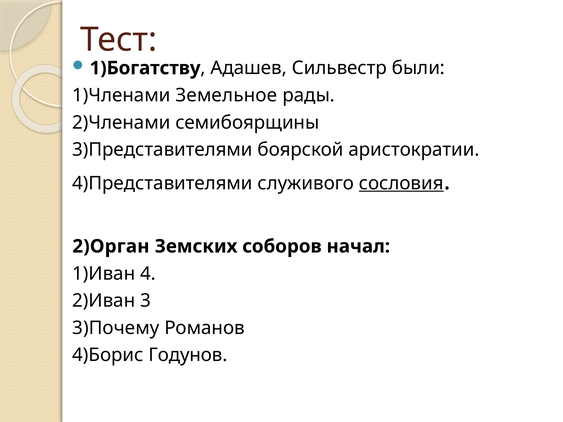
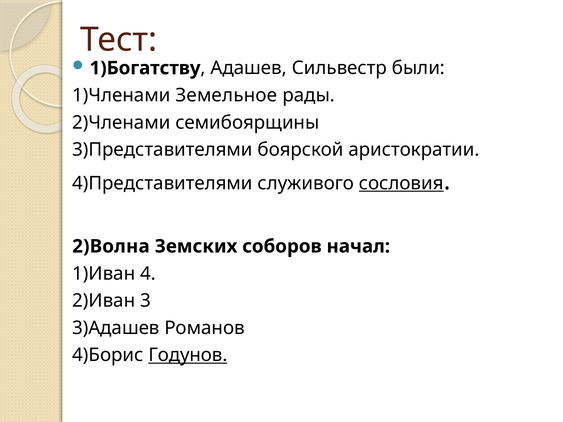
2)Орган: 2)Орган -> 2)Волна (111, 246)
3)Почему: 3)Почему -> 3)Адашев (116, 328)
Годунов underline: none -> present (188, 355)
